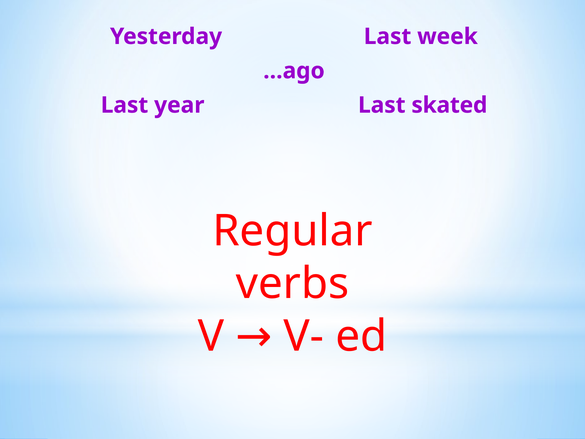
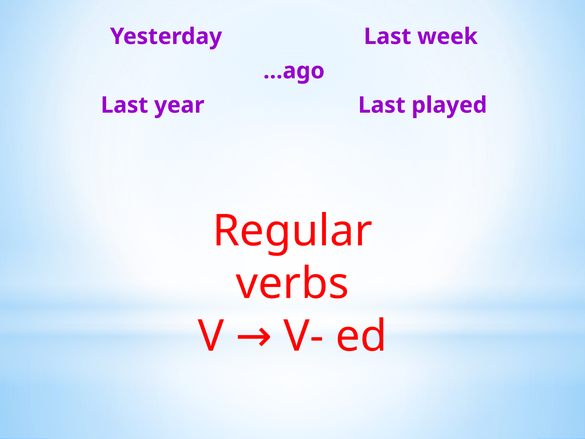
skated: skated -> played (449, 105)
